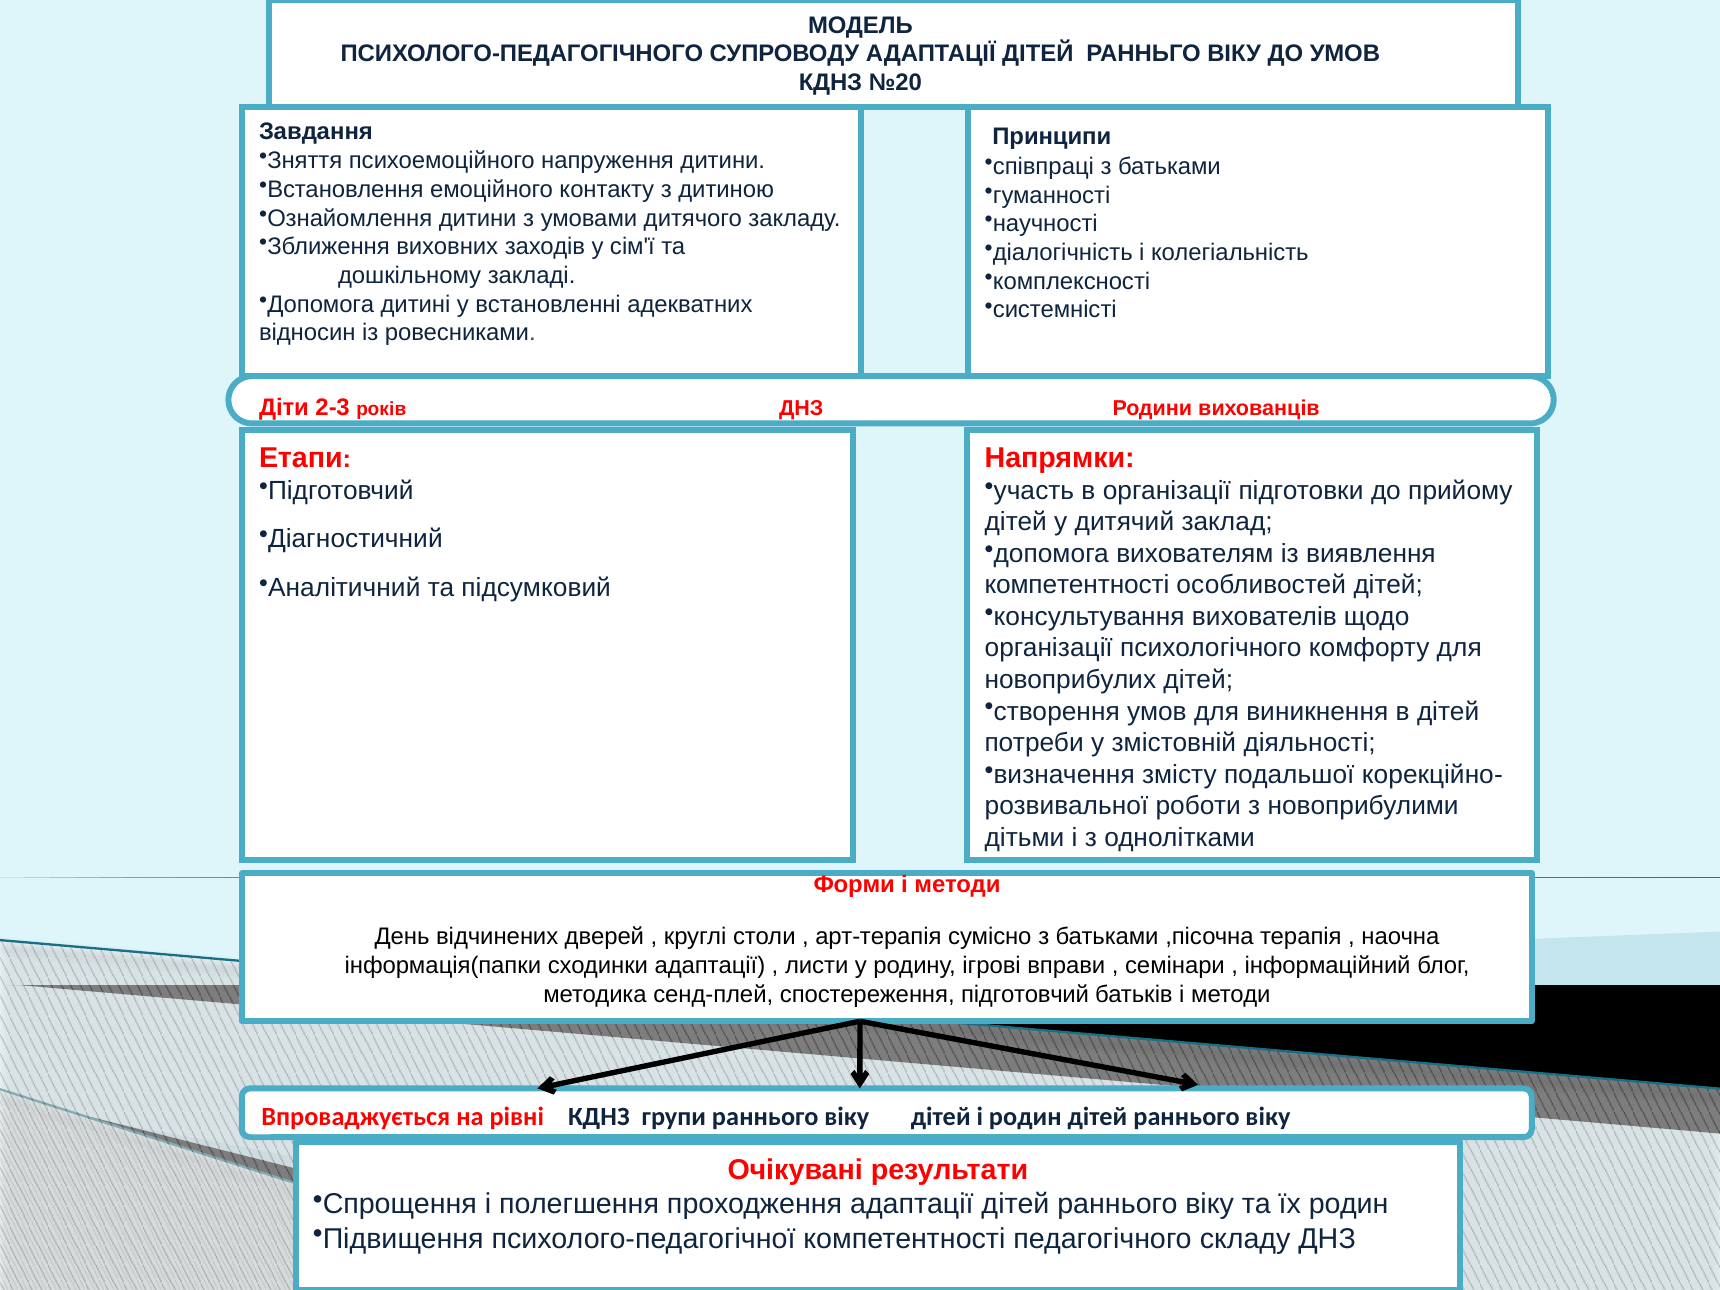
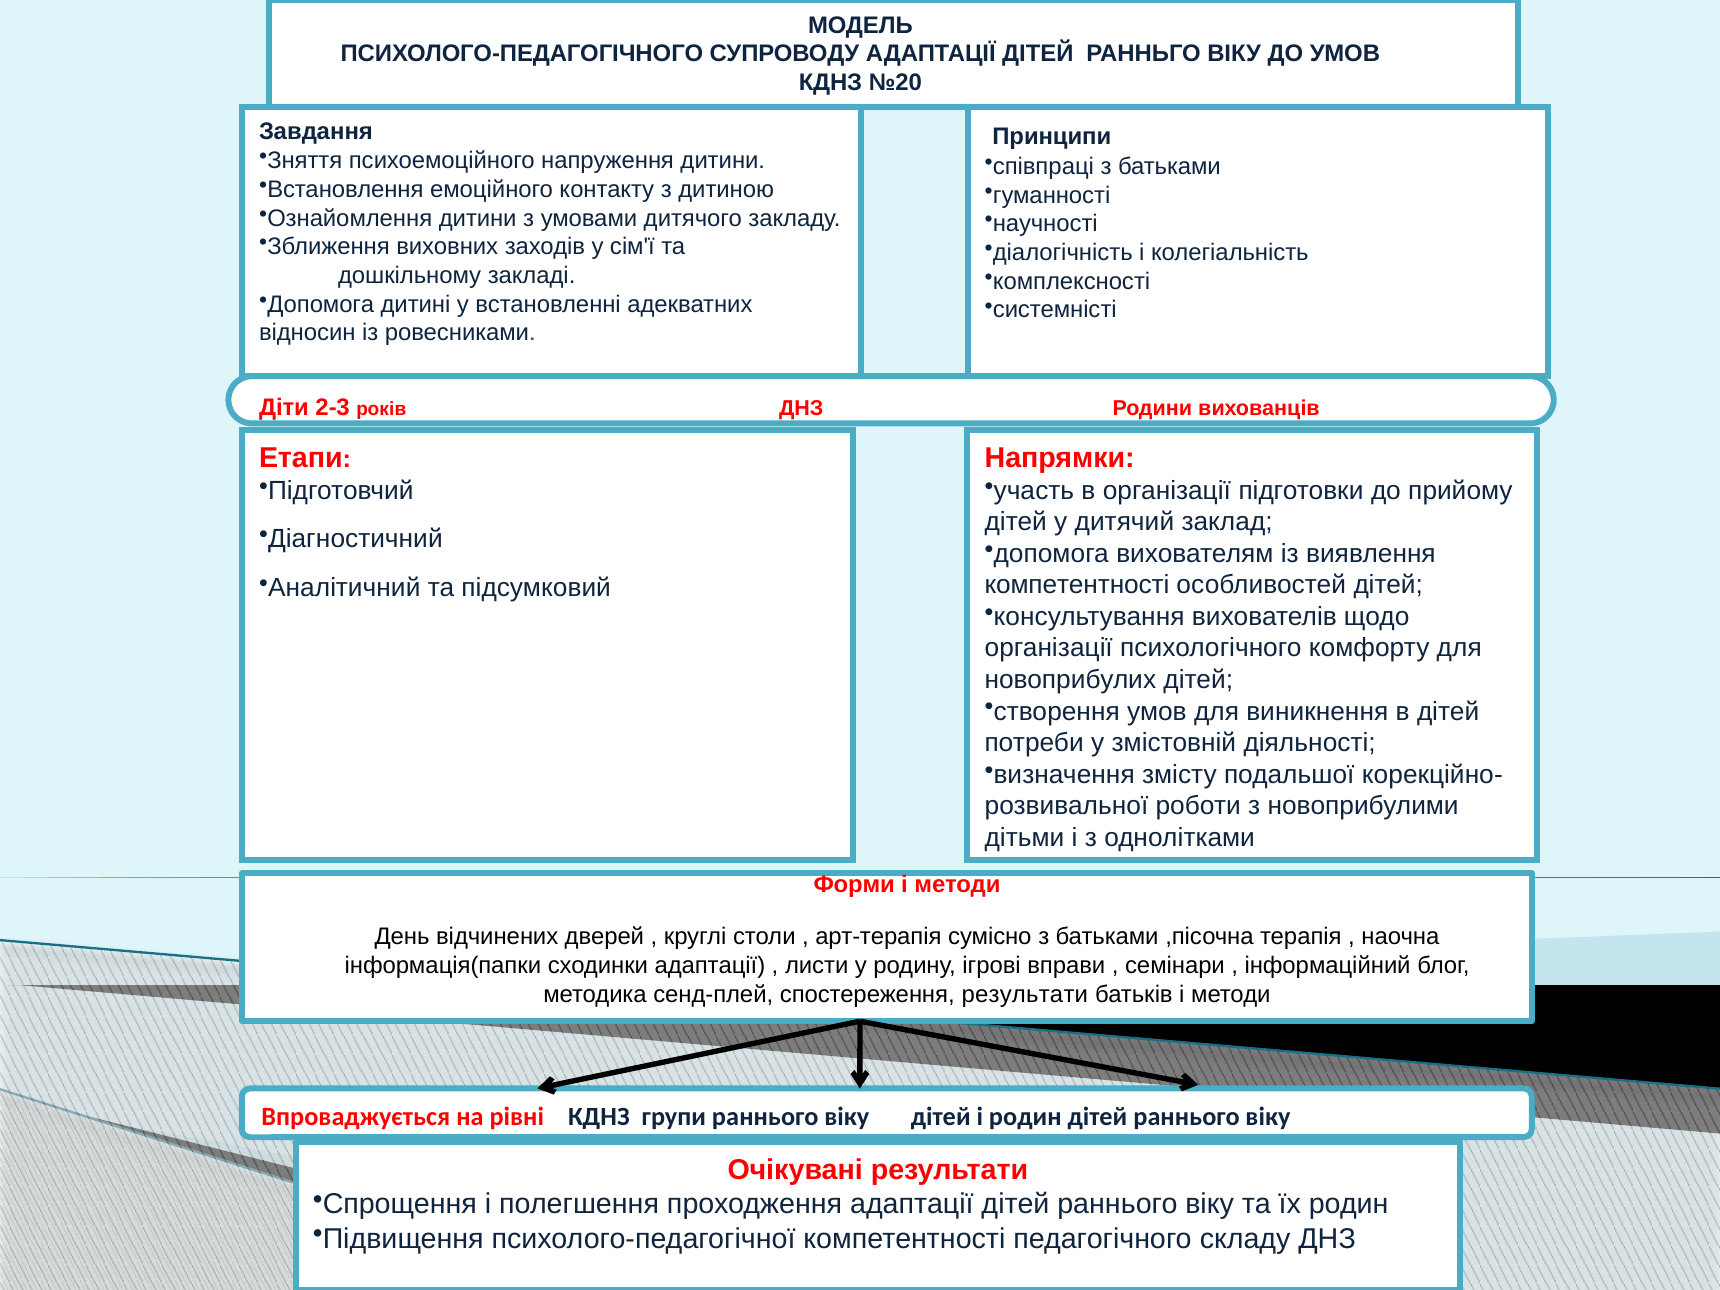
спостереження підготовчий: підготовчий -> результати (1025, 995)
